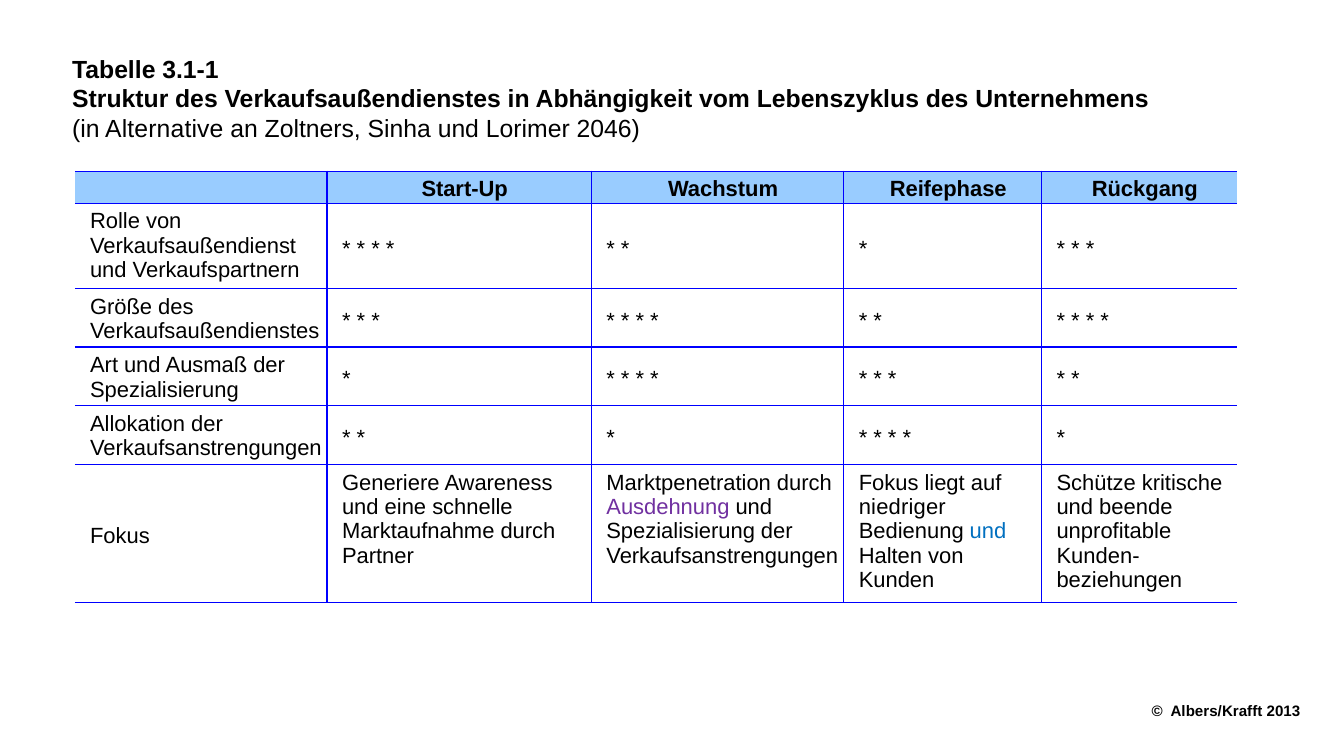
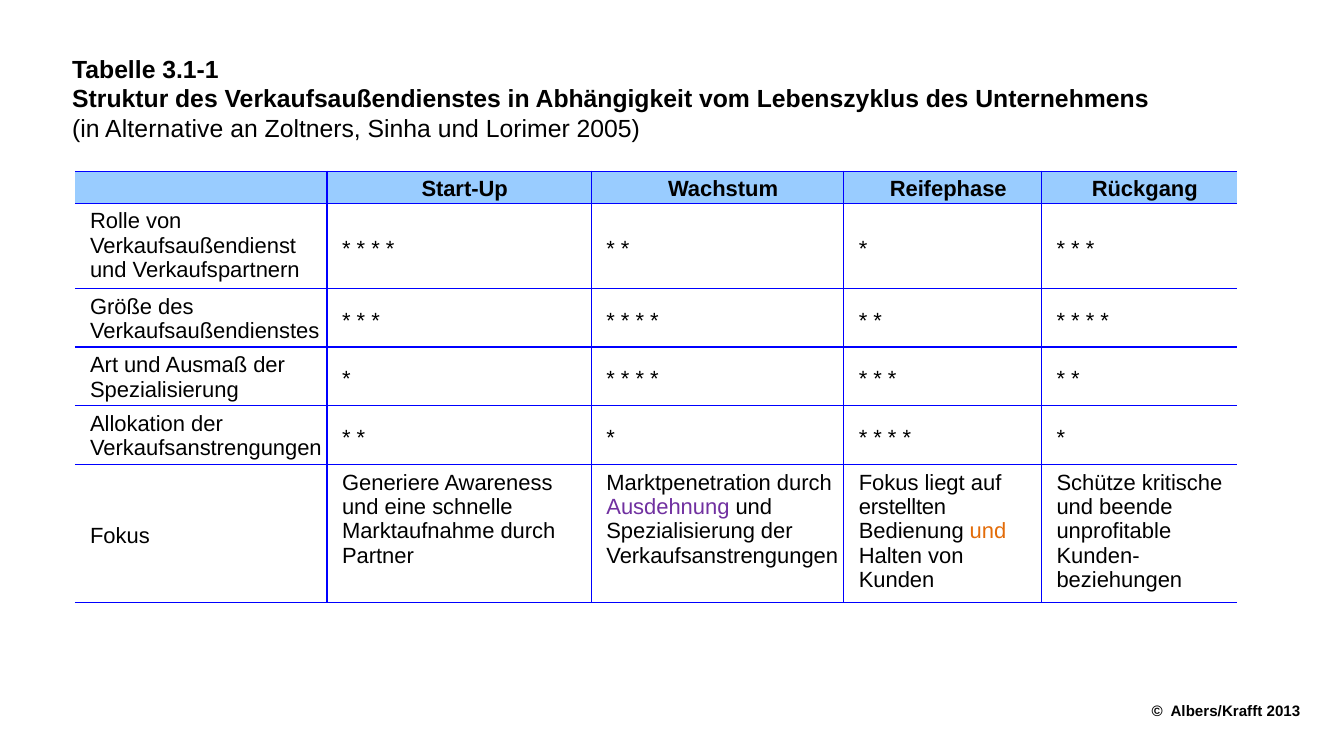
2046: 2046 -> 2005 (608, 129)
niedriger: niedriger -> erstellten (903, 507)
und colour: blue -> orange (988, 531)
